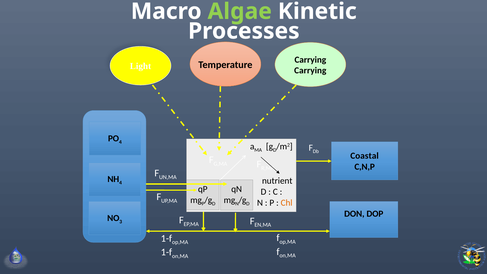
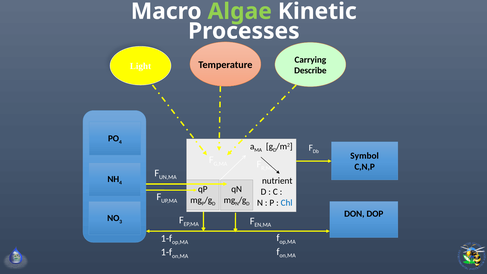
Carrying: Carrying -> Describe (310, 71)
Coastal: Coastal -> Symbol (365, 156)
Chl colour: orange -> blue (287, 203)
